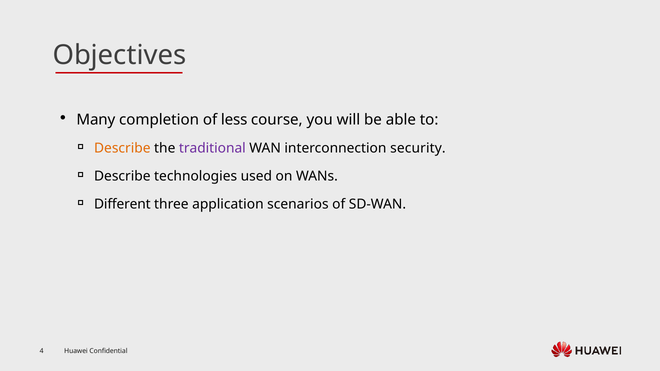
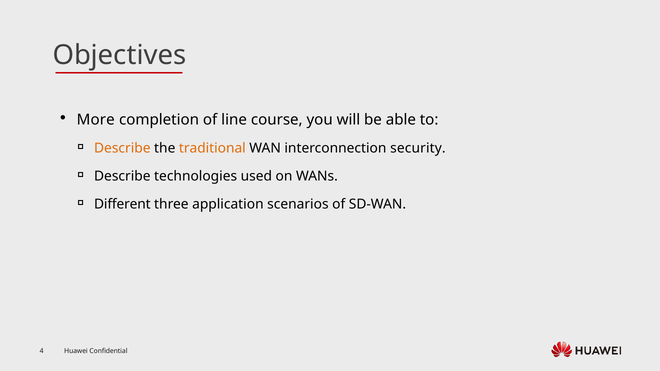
Many: Many -> More (96, 120)
less: less -> line (234, 120)
traditional colour: purple -> orange (212, 148)
